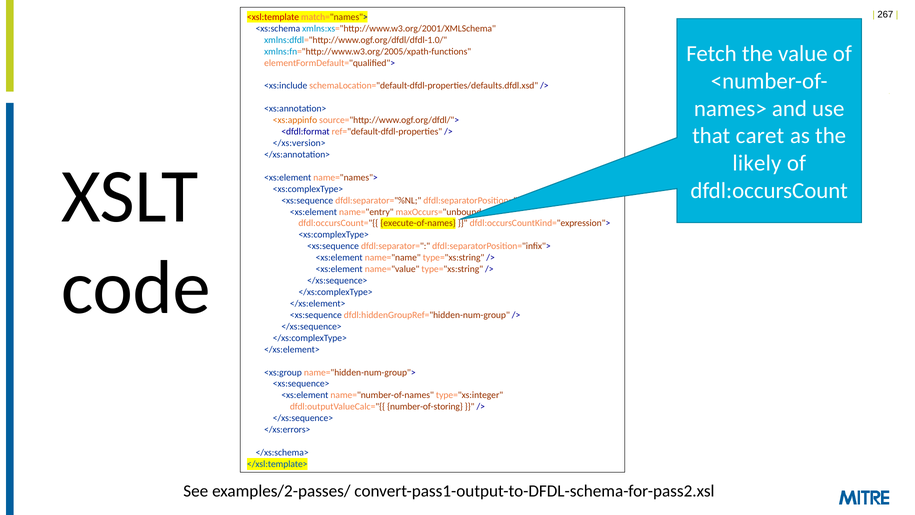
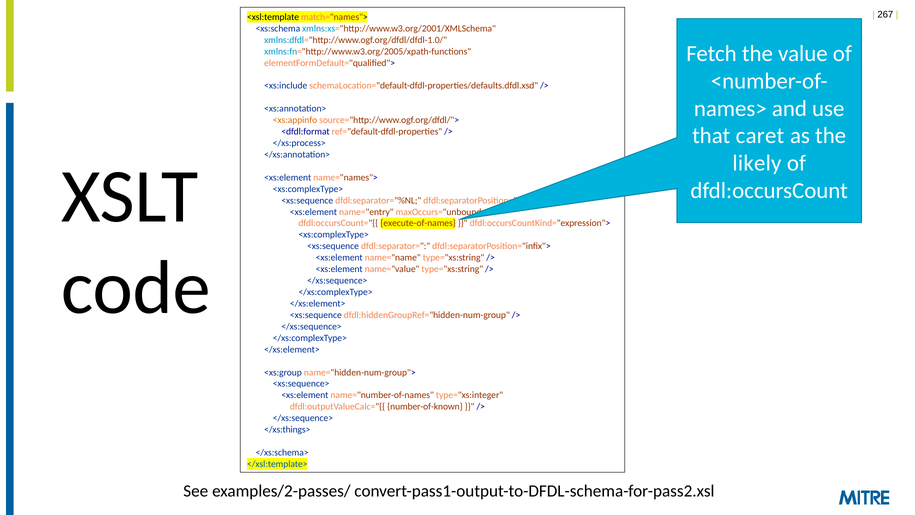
<xsl:template colour: red -> black (273, 17)
</xs:version>: </xs:version> -> </xs:process> (299, 143)
number-of-storing: number-of-storing -> number-of-known (425, 406)
</xs:errors>: </xs:errors> -> </xs:things> (287, 429)
